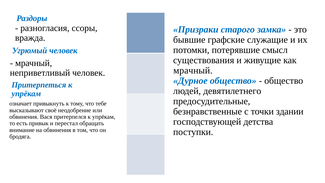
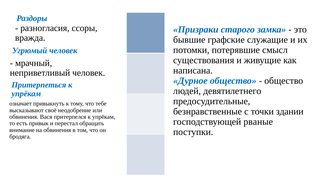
мрачный: мрачный -> написана (193, 71)
детства: детства -> рваные (258, 122)
